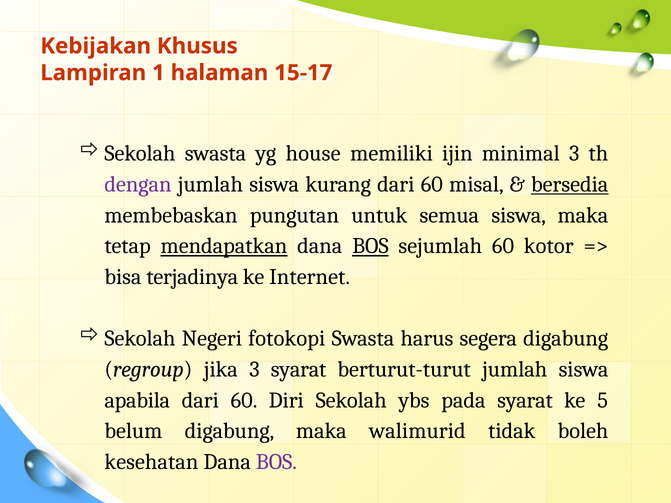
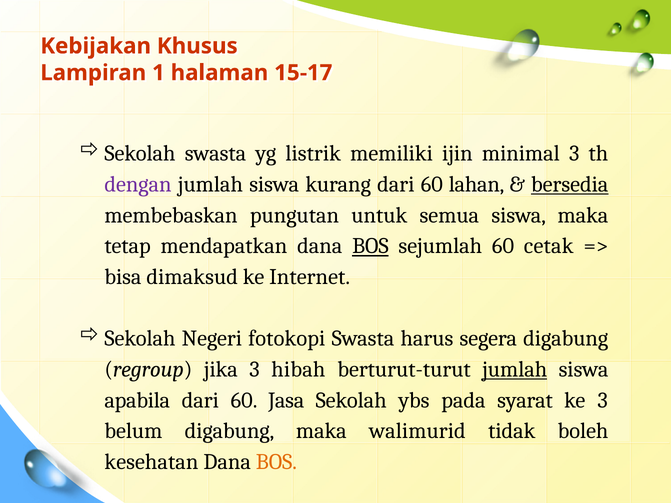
house: house -> listrik (313, 154)
misal: misal -> lahan (477, 184)
mendapatkan underline: present -> none (224, 246)
kotor: kotor -> cetak (549, 246)
terjadinya: terjadinya -> dimaksud (192, 277)
3 syarat: syarat -> hibah (298, 370)
jumlah underline: none -> present (515, 370)
Diri: Diri -> Jasa (286, 400)
ke 5: 5 -> 3 (603, 400)
BOS colour: purple -> orange (276, 462)
